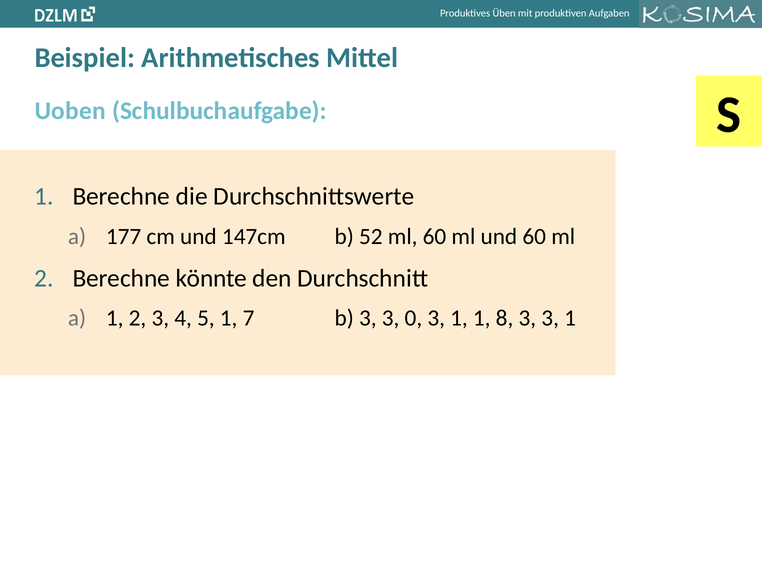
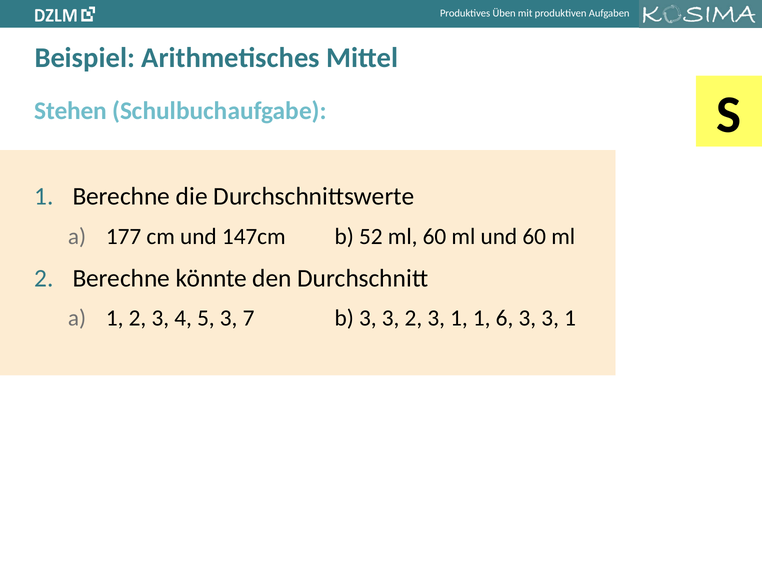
Uoben: Uoben -> Stehen (71, 111)
5 1: 1 -> 3 (229, 319)
3 0: 0 -> 2 (413, 319)
8: 8 -> 6 (505, 319)
